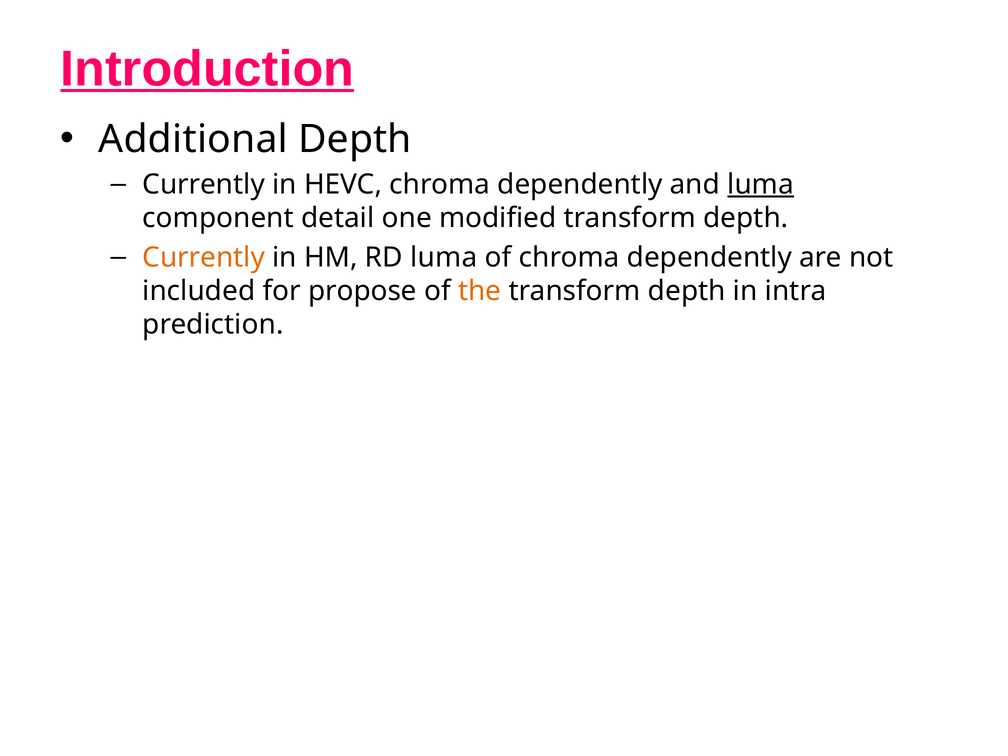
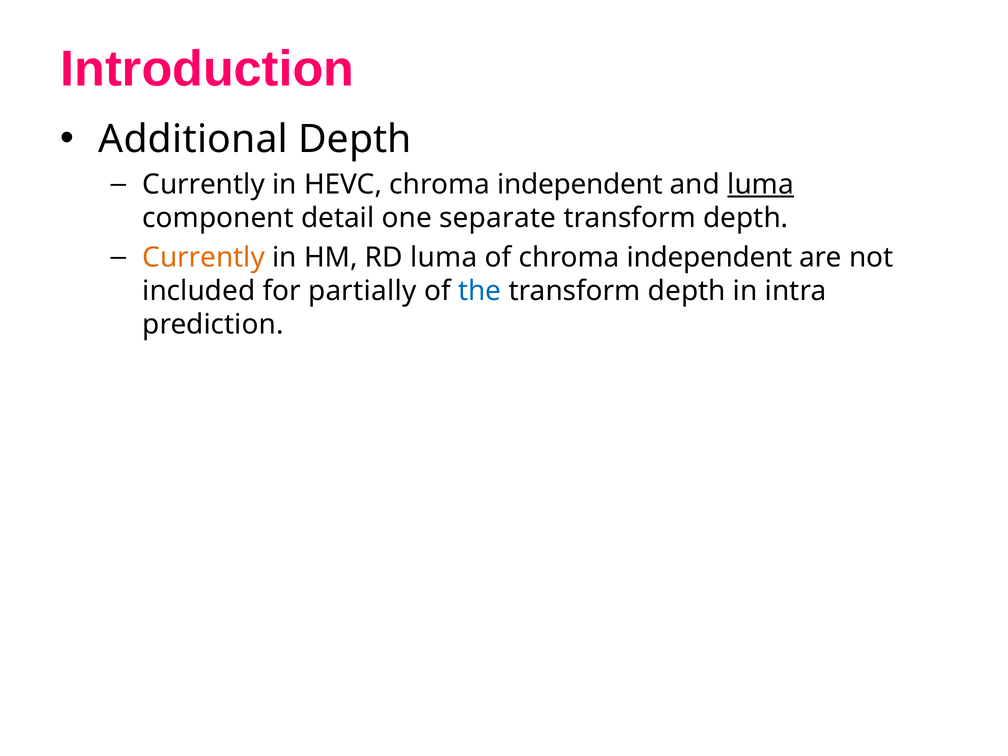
Introduction underline: present -> none (207, 69)
HEVC chroma dependently: dependently -> independent (580, 184)
modified: modified -> separate (498, 218)
of chroma dependently: dependently -> independent (710, 257)
propose: propose -> partially (362, 291)
the colour: orange -> blue (480, 291)
